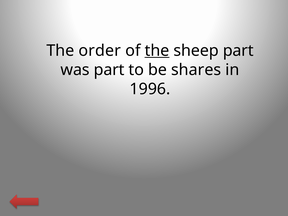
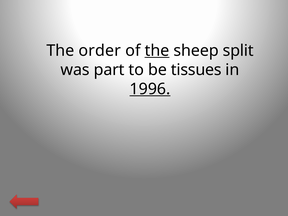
sheep part: part -> split (238, 51)
shares: shares -> tissues (196, 70)
1996 underline: none -> present (150, 89)
